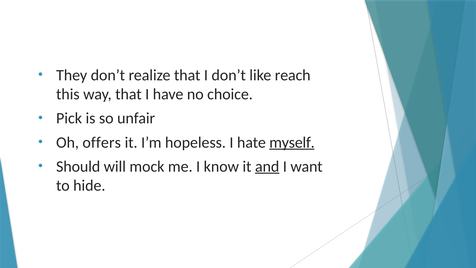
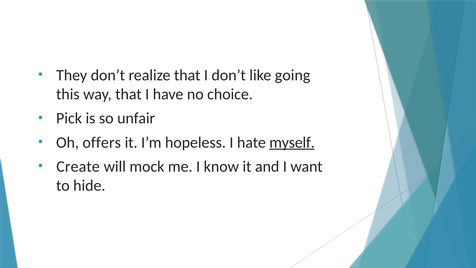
reach: reach -> going (293, 75)
Should: Should -> Create (78, 166)
and underline: present -> none (267, 166)
